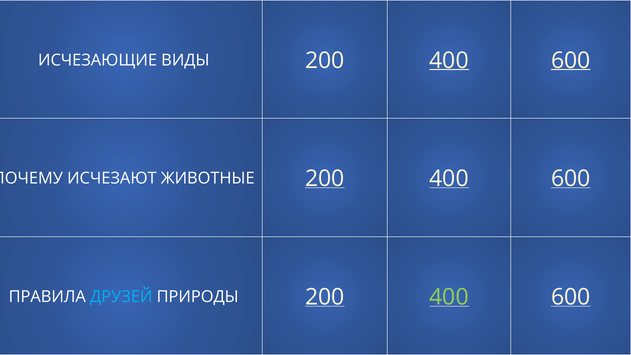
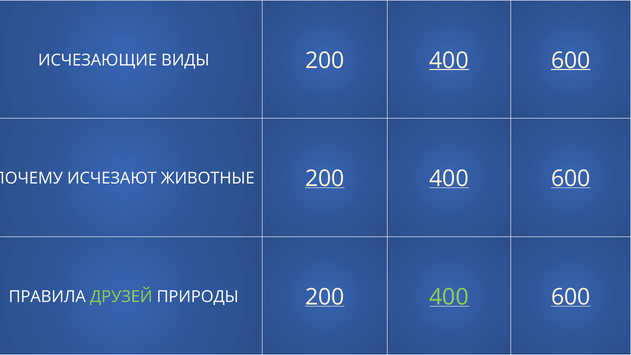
ДРУЗЕЙ colour: light blue -> light green (121, 297)
